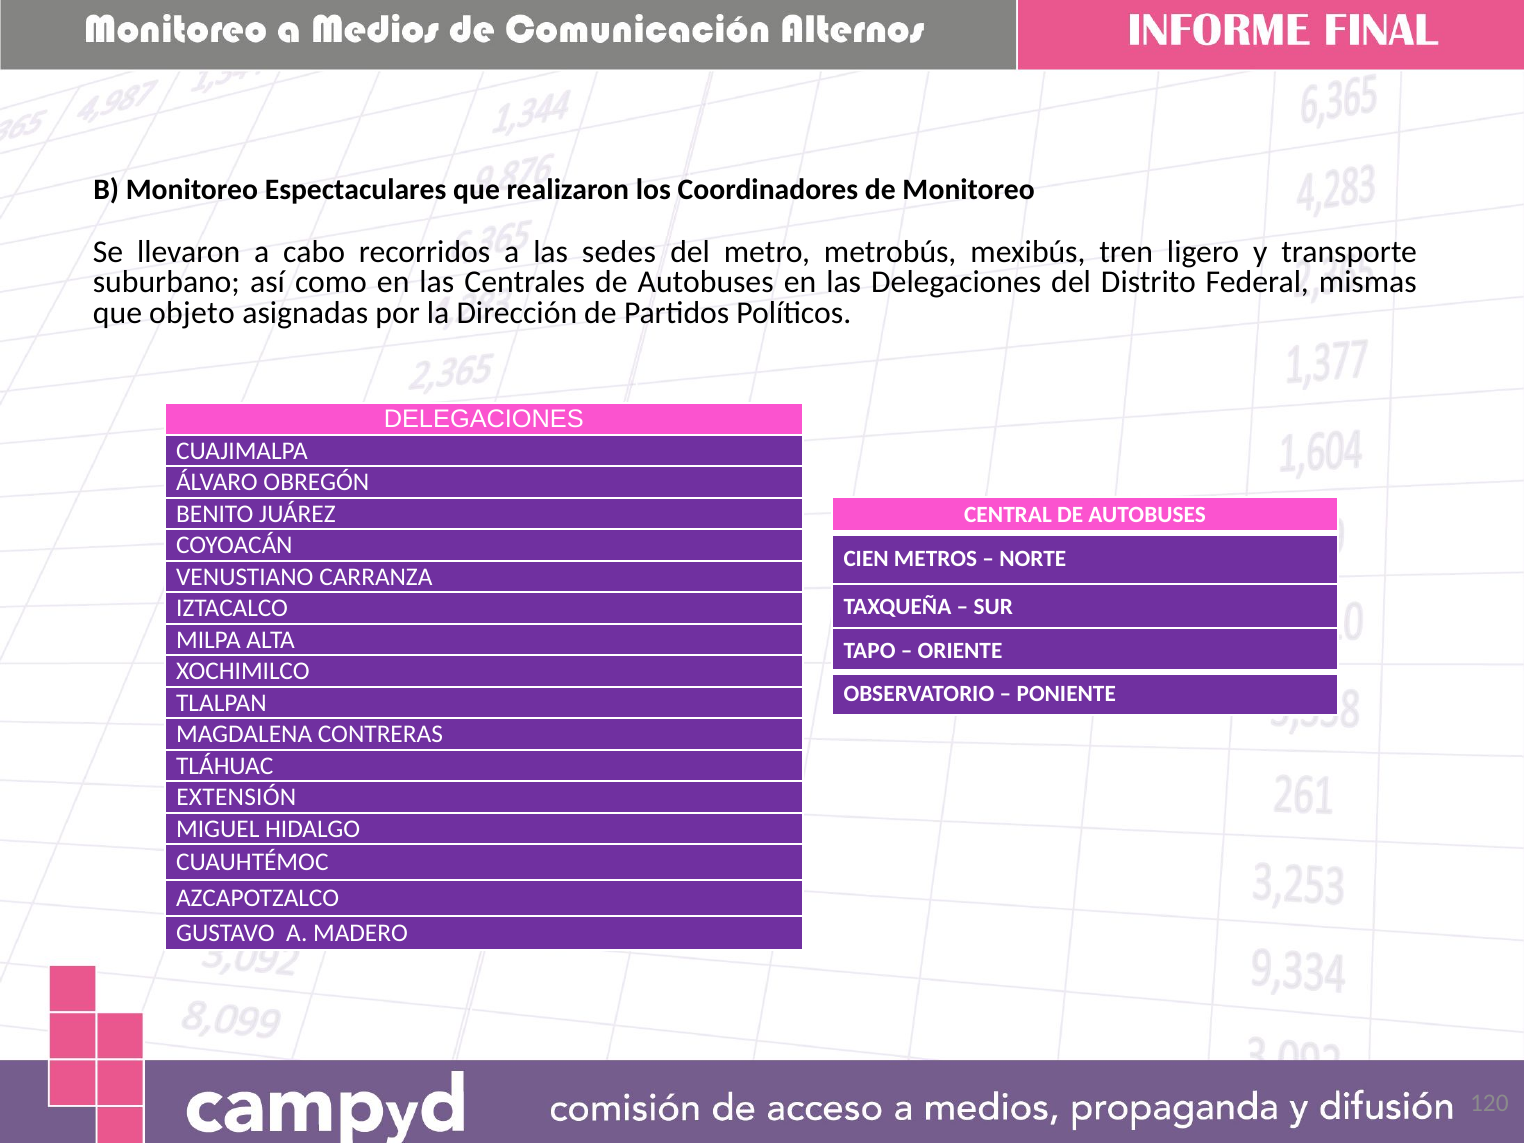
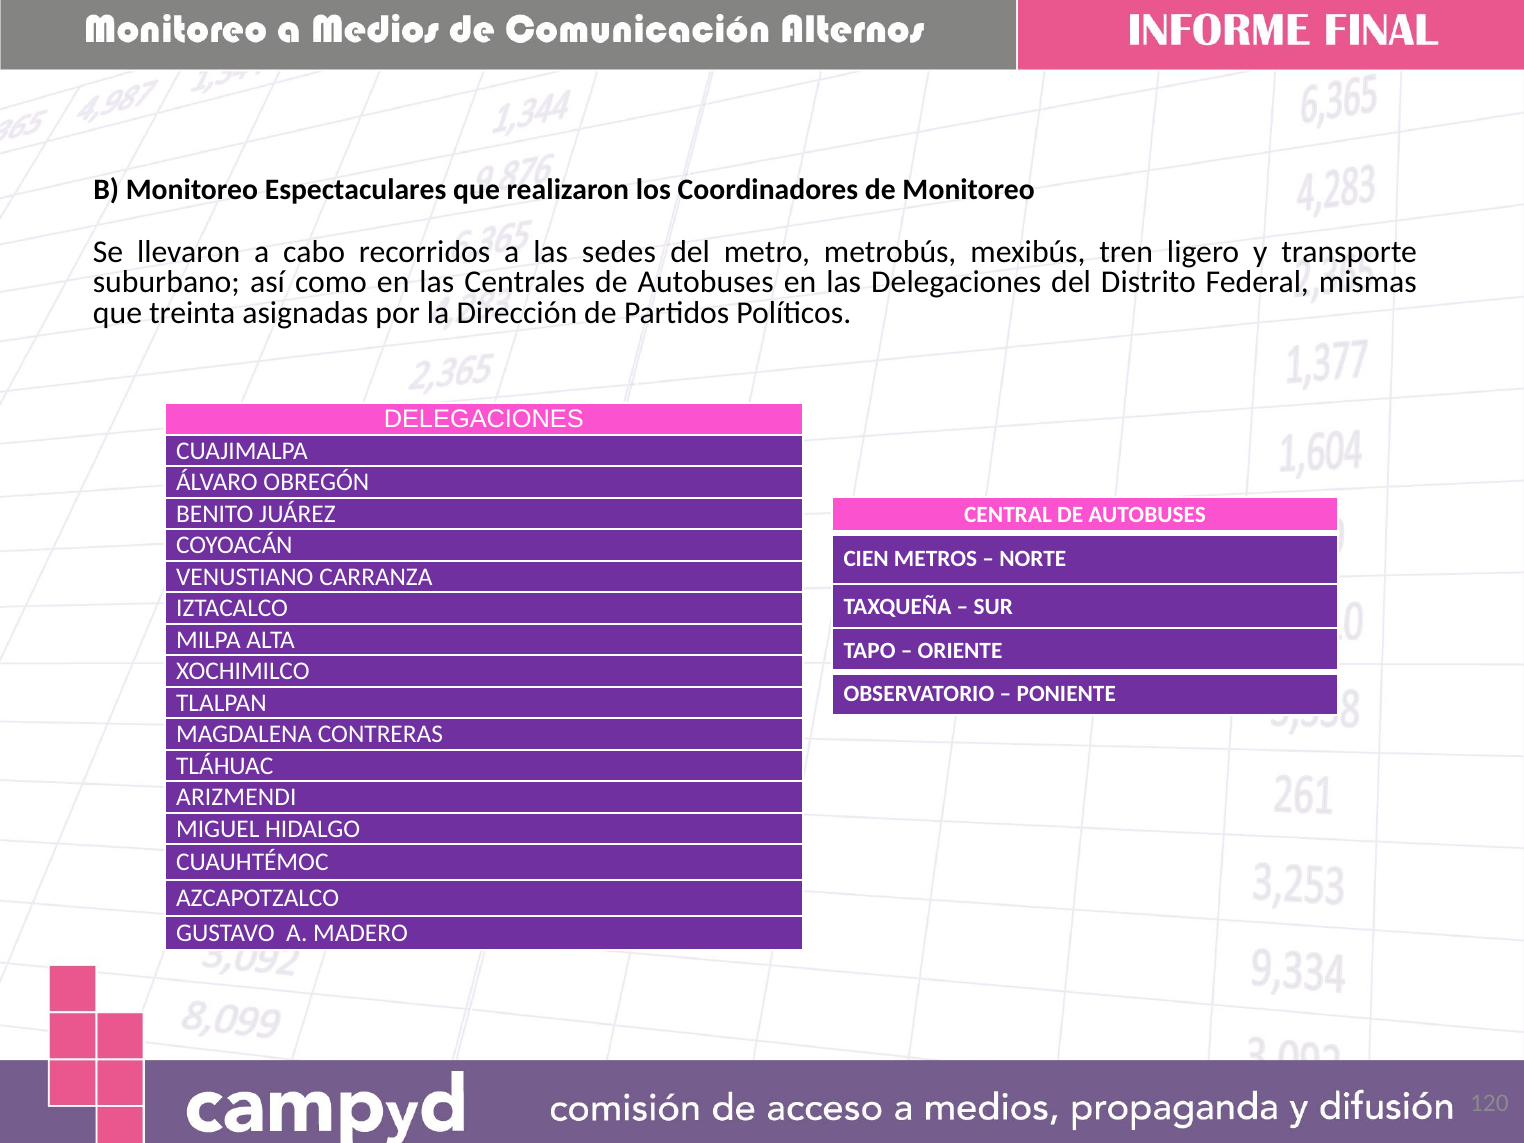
objeto: objeto -> treinta (192, 313)
EXTENSIÓN: EXTENSIÓN -> ARIZMENDI (236, 797)
